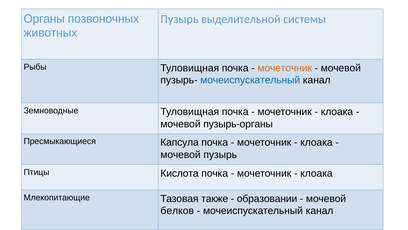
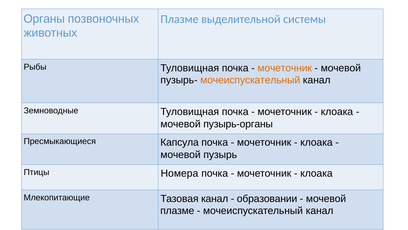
Пузырь: Пузырь -> Плазме (180, 19)
мочеиспускательный colour: blue -> orange (250, 80)
Кислота: Кислота -> Номера (179, 173)
Тазовая также: также -> канал (215, 198)
белков: белков -> плазме (177, 210)
